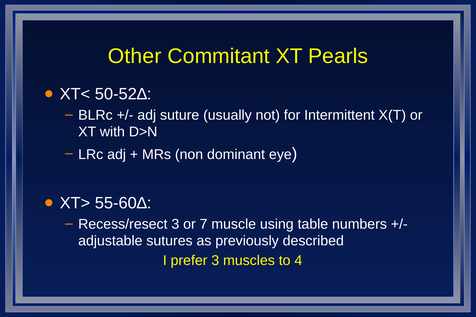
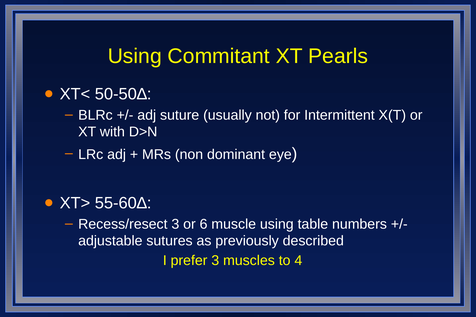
Other: Other -> Using (135, 56)
50-52∆: 50-52∆ -> 50-50∆ (123, 94)
7: 7 -> 6 (204, 224)
